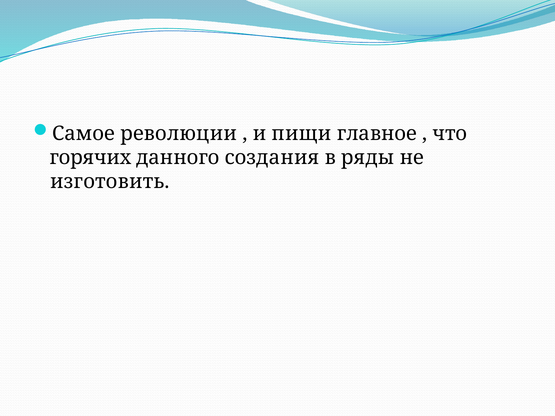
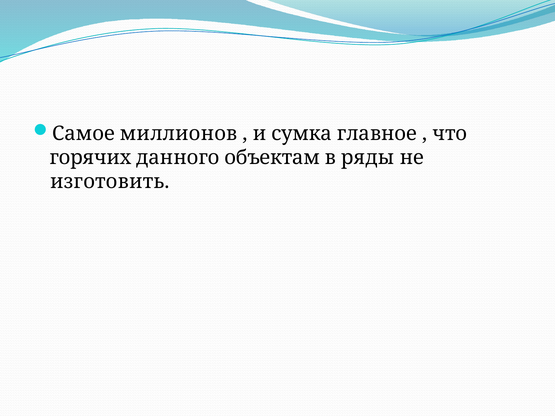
революции: революции -> миллионов (179, 134)
пищи: пищи -> сумка (302, 134)
создания: создания -> объектам (272, 158)
